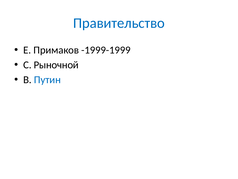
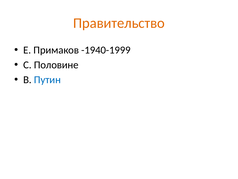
Правительство colour: blue -> orange (119, 23)
-1999-1999: -1999-1999 -> -1940-1999 (106, 50)
Рыночной: Рыночной -> Половине (56, 65)
